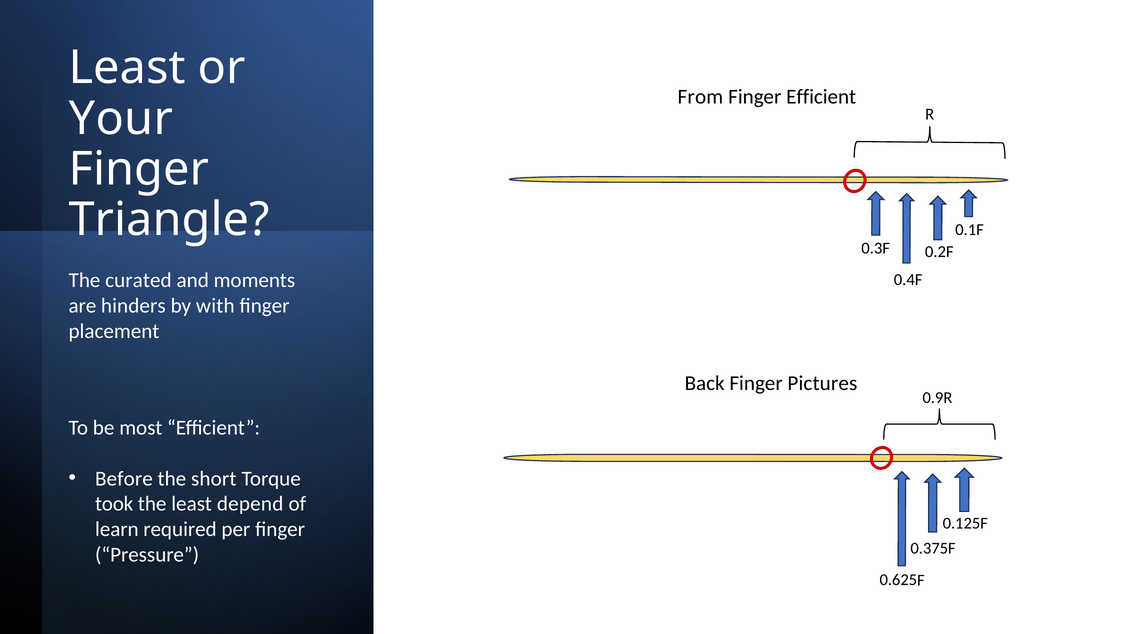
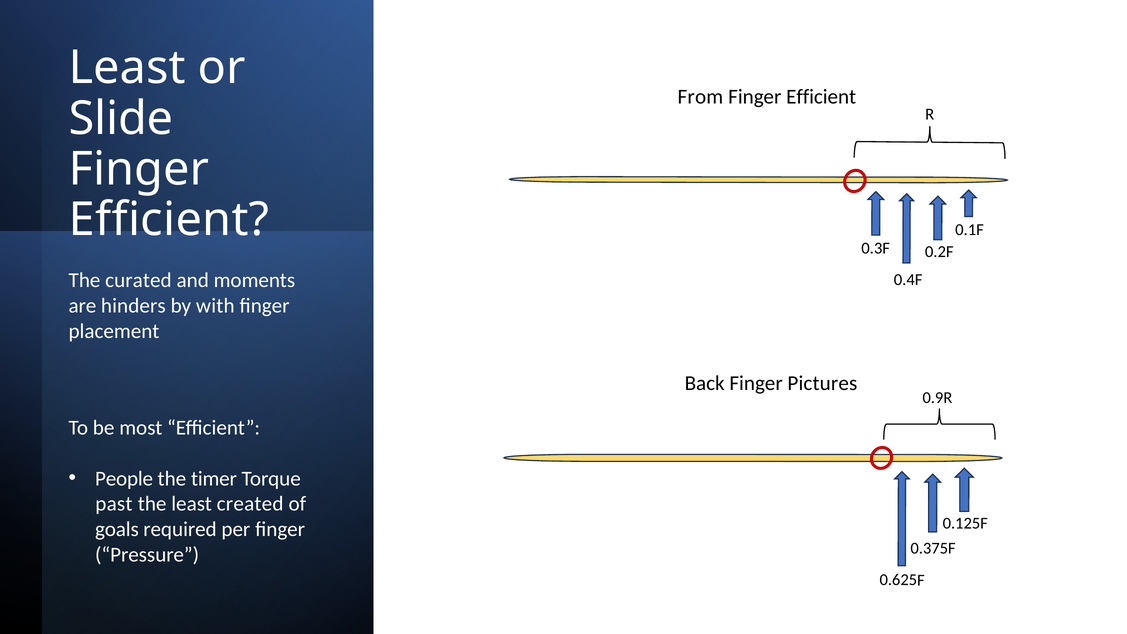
Your: Your -> Slide (121, 119)
Triangle: Triangle -> Efficient (169, 220)
Before: Before -> People (124, 479)
short: short -> timer (214, 479)
took: took -> past (114, 504)
depend: depend -> created (250, 504)
learn: learn -> goals (117, 529)
